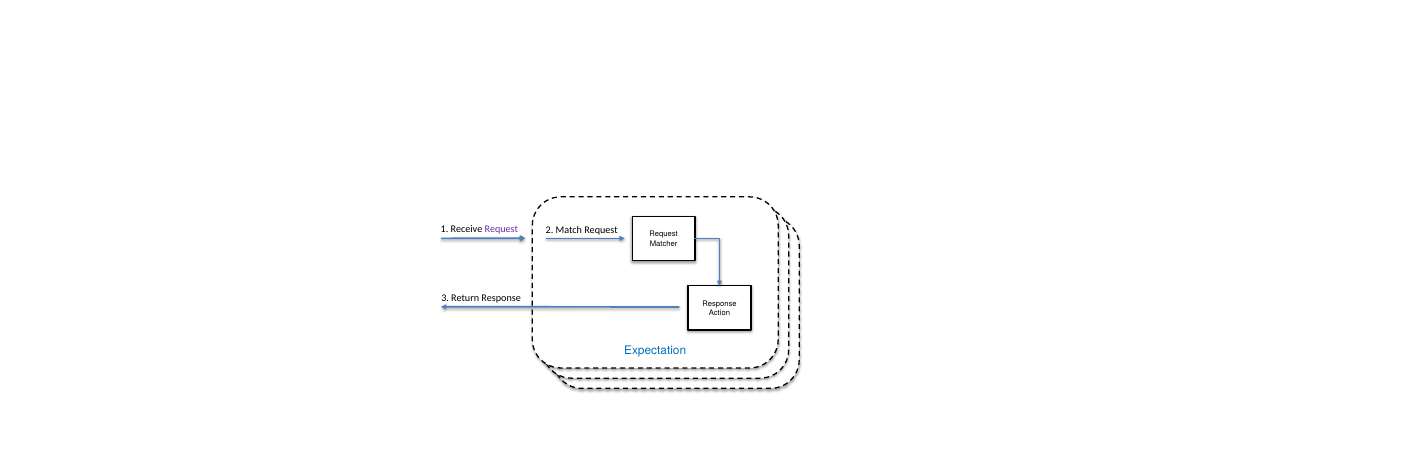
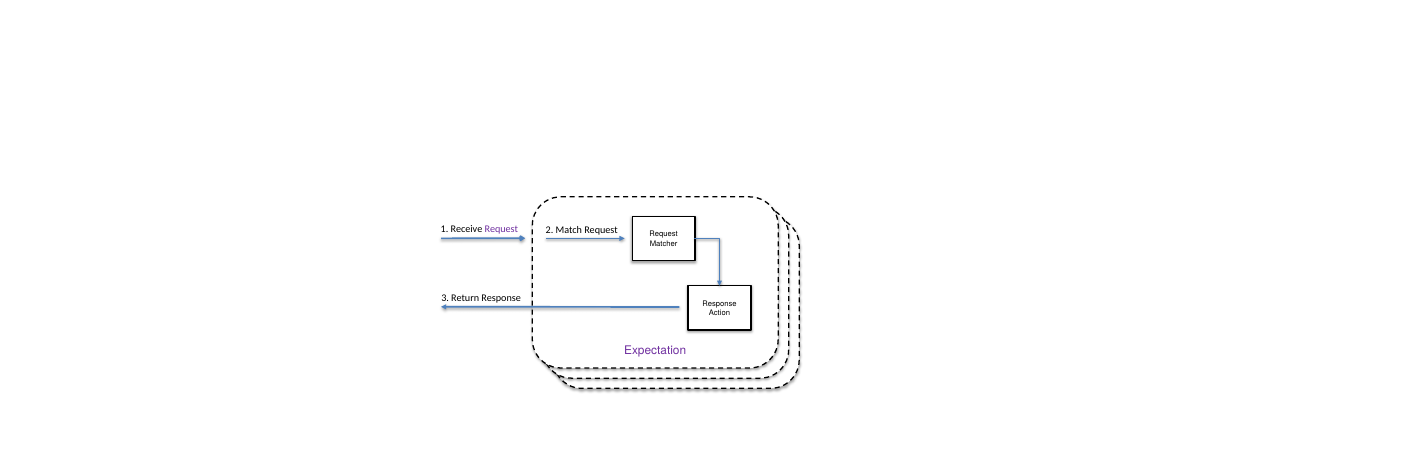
Expectation colour: blue -> purple (655, 350)
